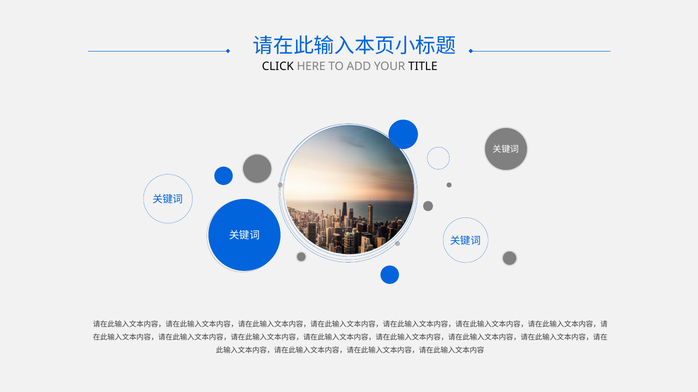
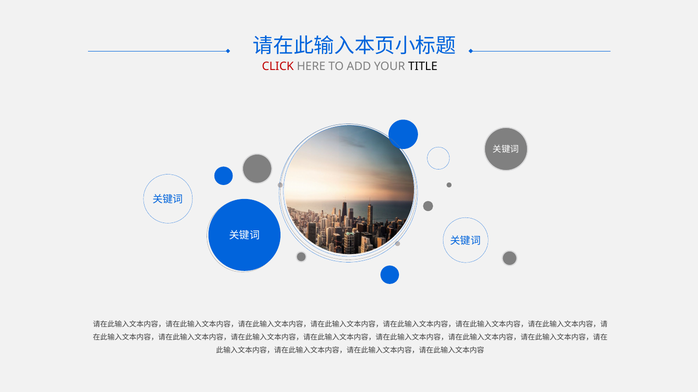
CLICK colour: black -> red (278, 67)
